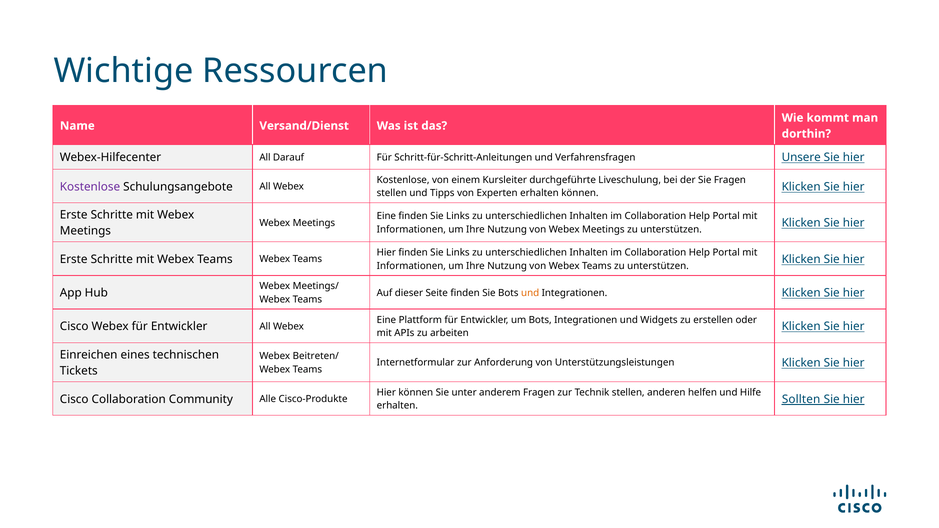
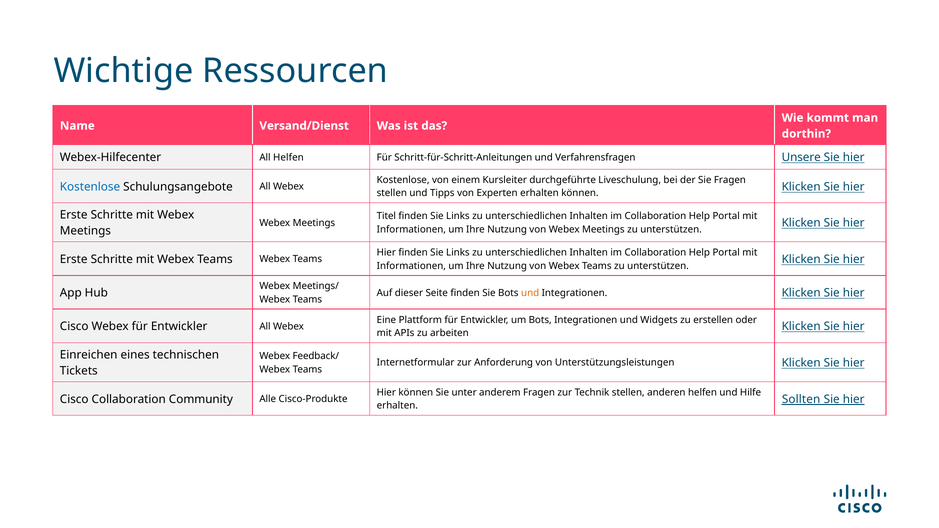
All Darauf: Darauf -> Helfen (288, 158)
Kostenlose colour: purple -> blue (90, 187)
Eine: Eine -> Titel (386, 216)
Beitreten/: Beitreten/ -> Feedback/ (316, 356)
